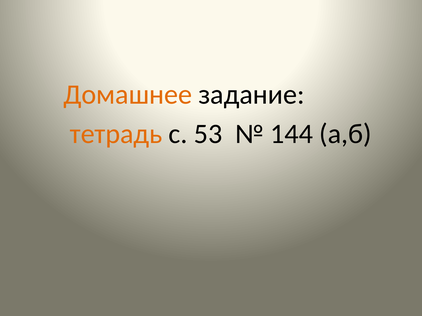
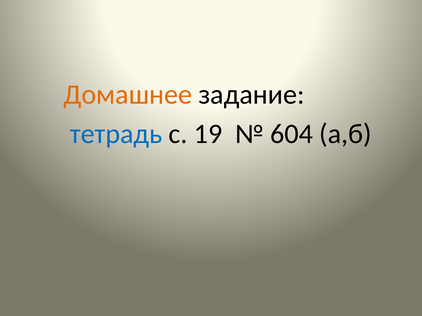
тетрадь colour: orange -> blue (116, 134)
53: 53 -> 19 (208, 134)
144: 144 -> 604 (292, 134)
